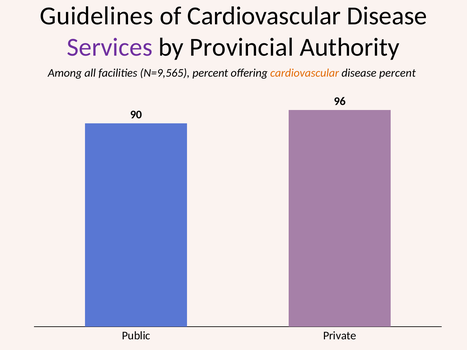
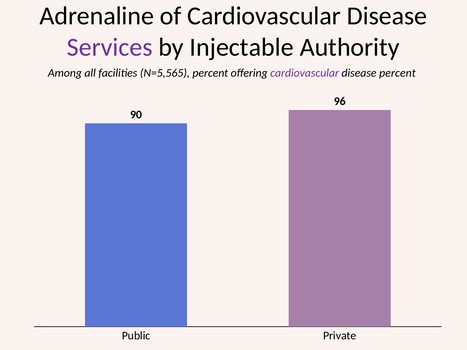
Guidelines: Guidelines -> Adrenaline (97, 16)
Provincial: Provincial -> Injectable (242, 47)
N=9,565: N=9,565 -> N=5,565 (165, 73)
cardiovascular colour: orange -> purple (305, 73)
